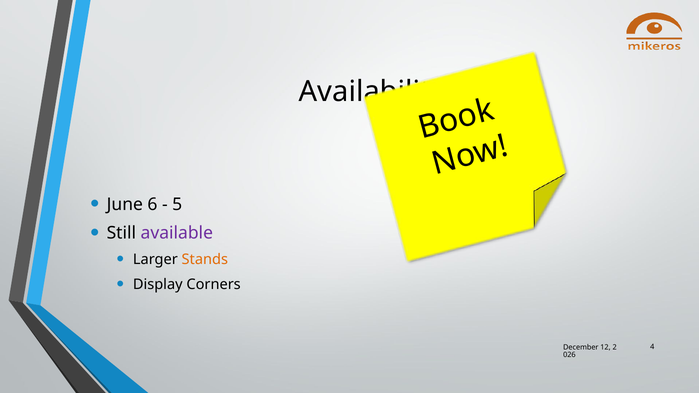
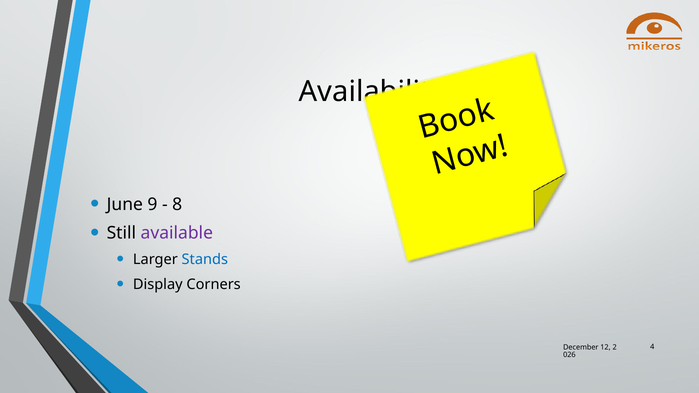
6: 6 -> 9 (152, 204)
5: 5 -> 8 (177, 204)
Stands colour: orange -> blue (205, 260)
